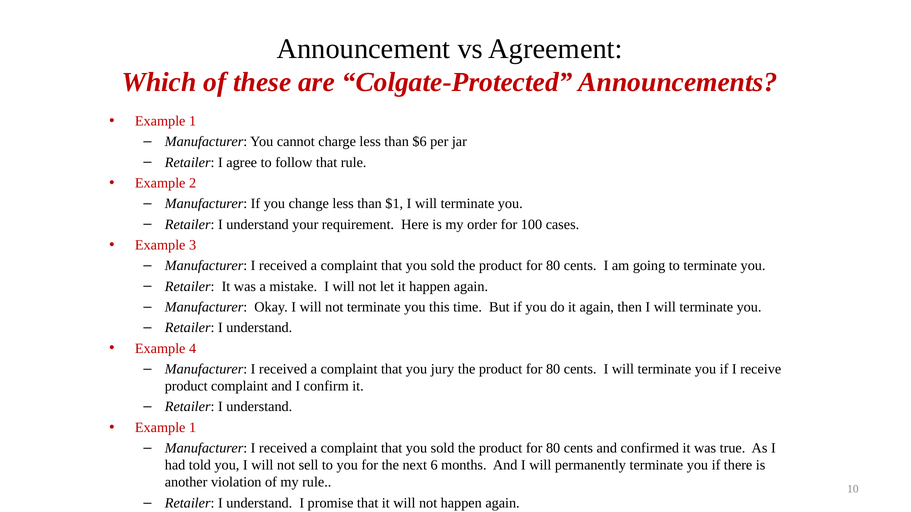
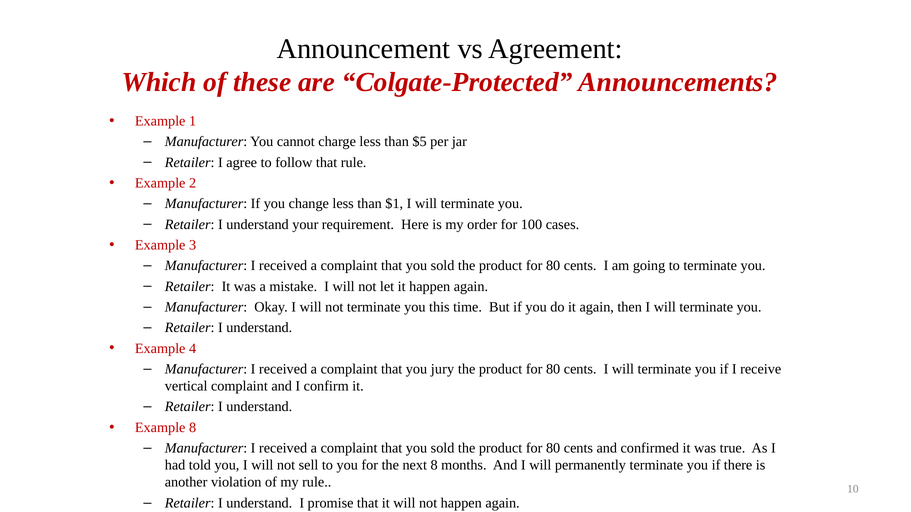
$6: $6 -> $5 (420, 142)
product: product -> vertical (186, 386)
1: 1 -> 8 (193, 428)
next 6: 6 -> 8 (434, 466)
